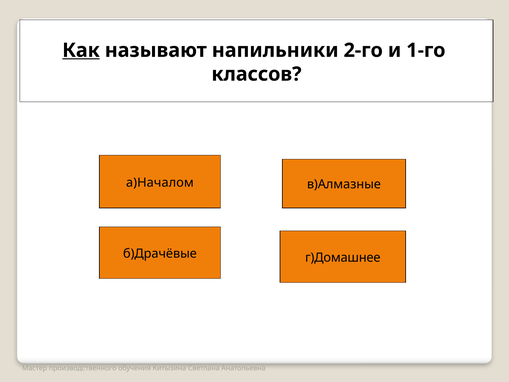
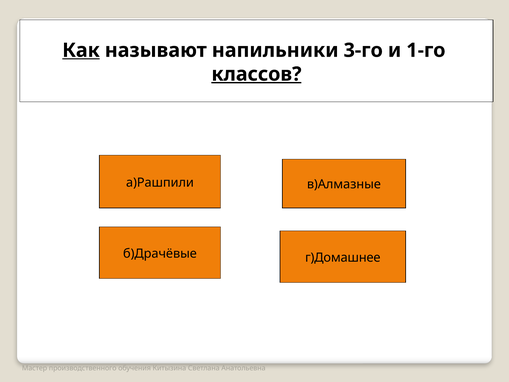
2-го: 2-го -> 3-го (363, 50)
классов underline: none -> present (256, 74)
а)Началом: а)Началом -> а)Рашпили (160, 182)
